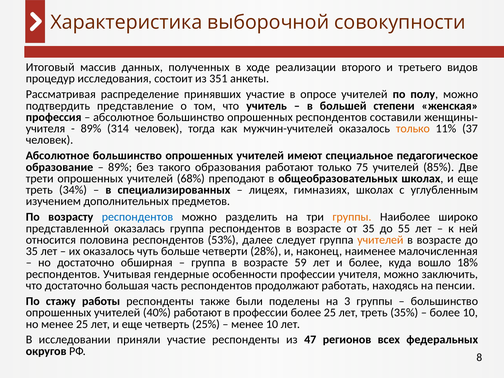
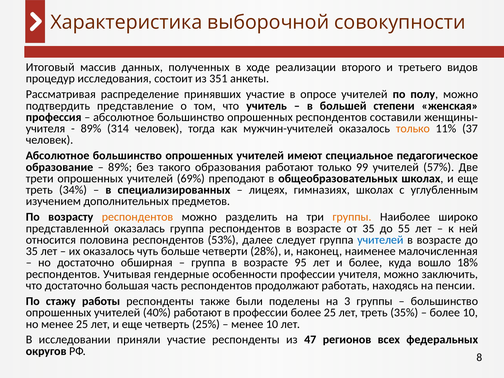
75: 75 -> 99 (362, 167)
85%: 85% -> 57% (439, 167)
68%: 68% -> 69% (191, 179)
респондентов colour: blue -> orange (138, 217)
учителей colour: orange -> blue (380, 240)
59: 59 -> 95 (301, 263)
